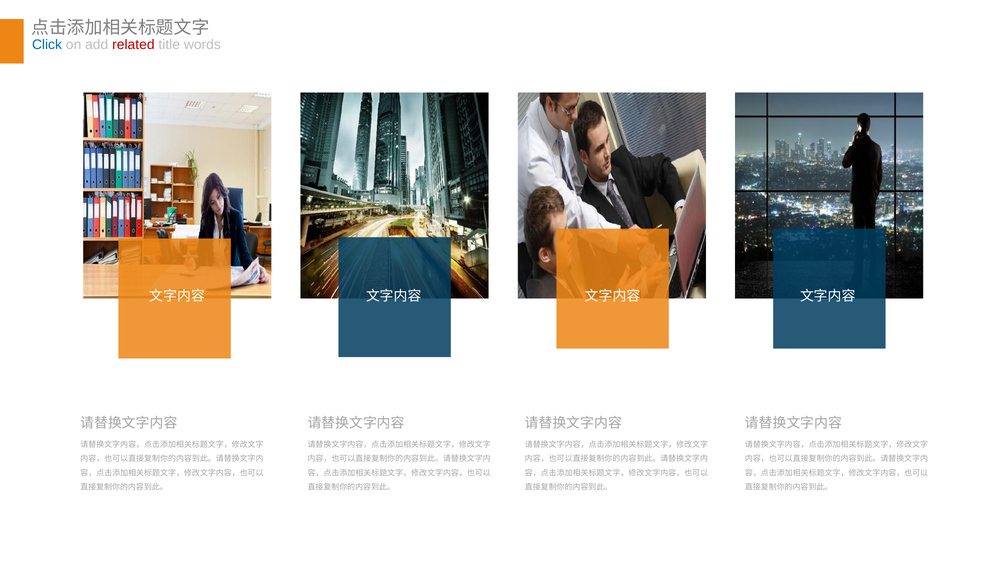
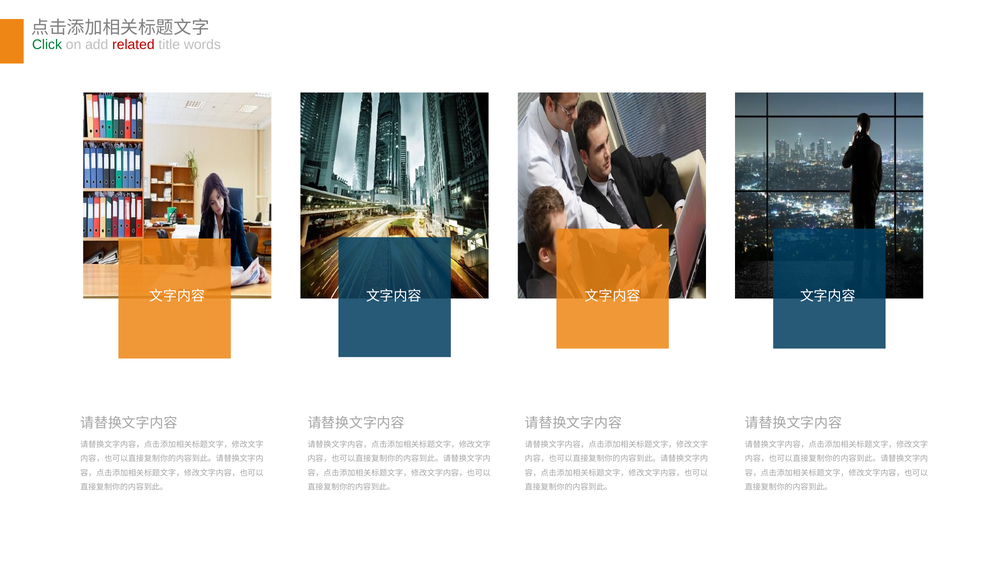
Click colour: blue -> green (47, 45)
